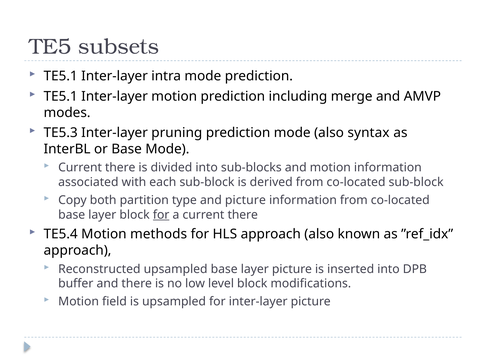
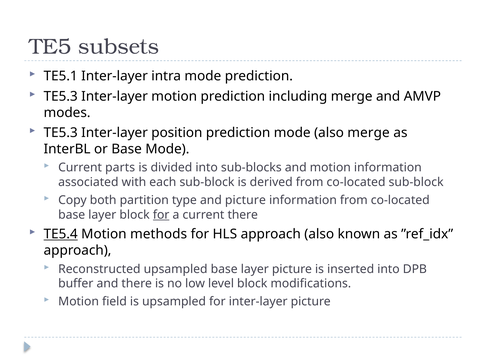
TE5.1: TE5.1 -> TE5.3 (61, 97)
pruning: pruning -> position (177, 133)
also syntax: syntax -> merge (369, 133)
there: there -> parts (120, 168)
TE5.4 underline: none -> present (61, 235)
